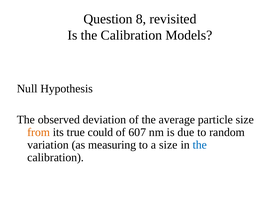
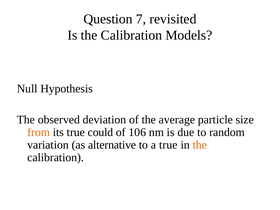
8: 8 -> 7 (141, 19)
607: 607 -> 106 (137, 132)
measuring: measuring -> alternative (112, 145)
a size: size -> true (168, 145)
the colour: blue -> orange (200, 145)
